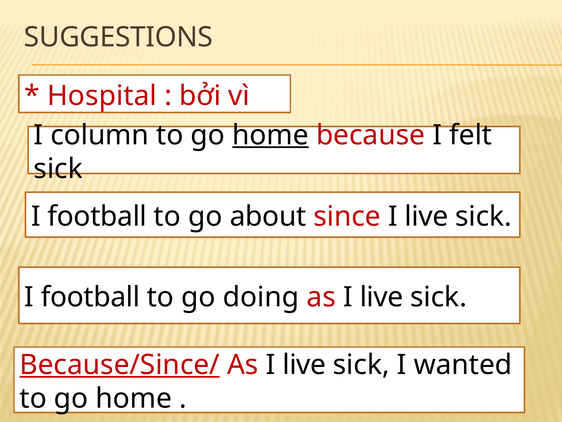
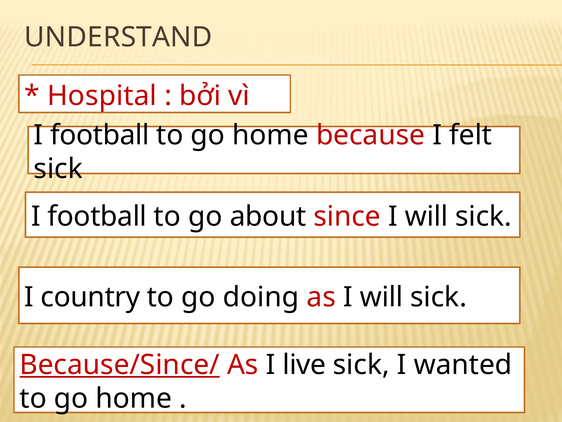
SUGGESTIONS: SUGGESTIONS -> UNDERSTAND (118, 37)
column: column -> football (100, 135)
home underline: present -> none (270, 135)
since I live: live -> will (426, 216)
football: football -> country (90, 297)
live: live -> will (382, 297)
